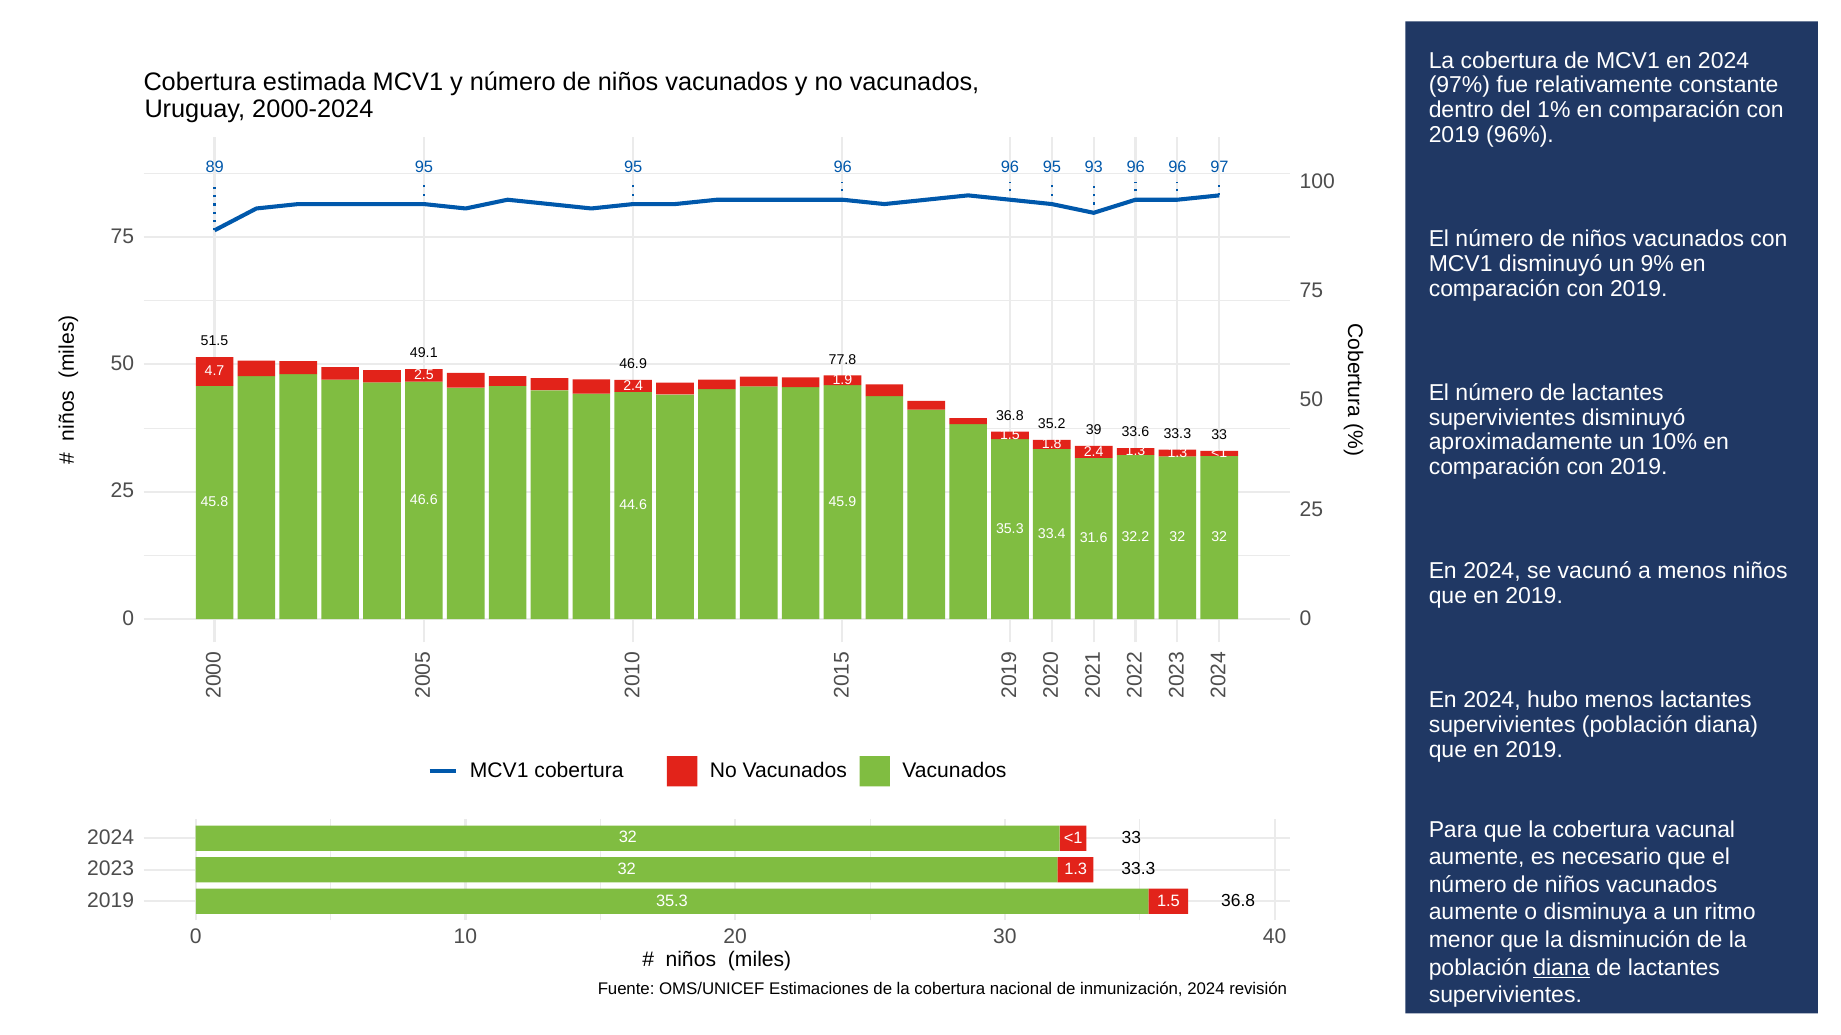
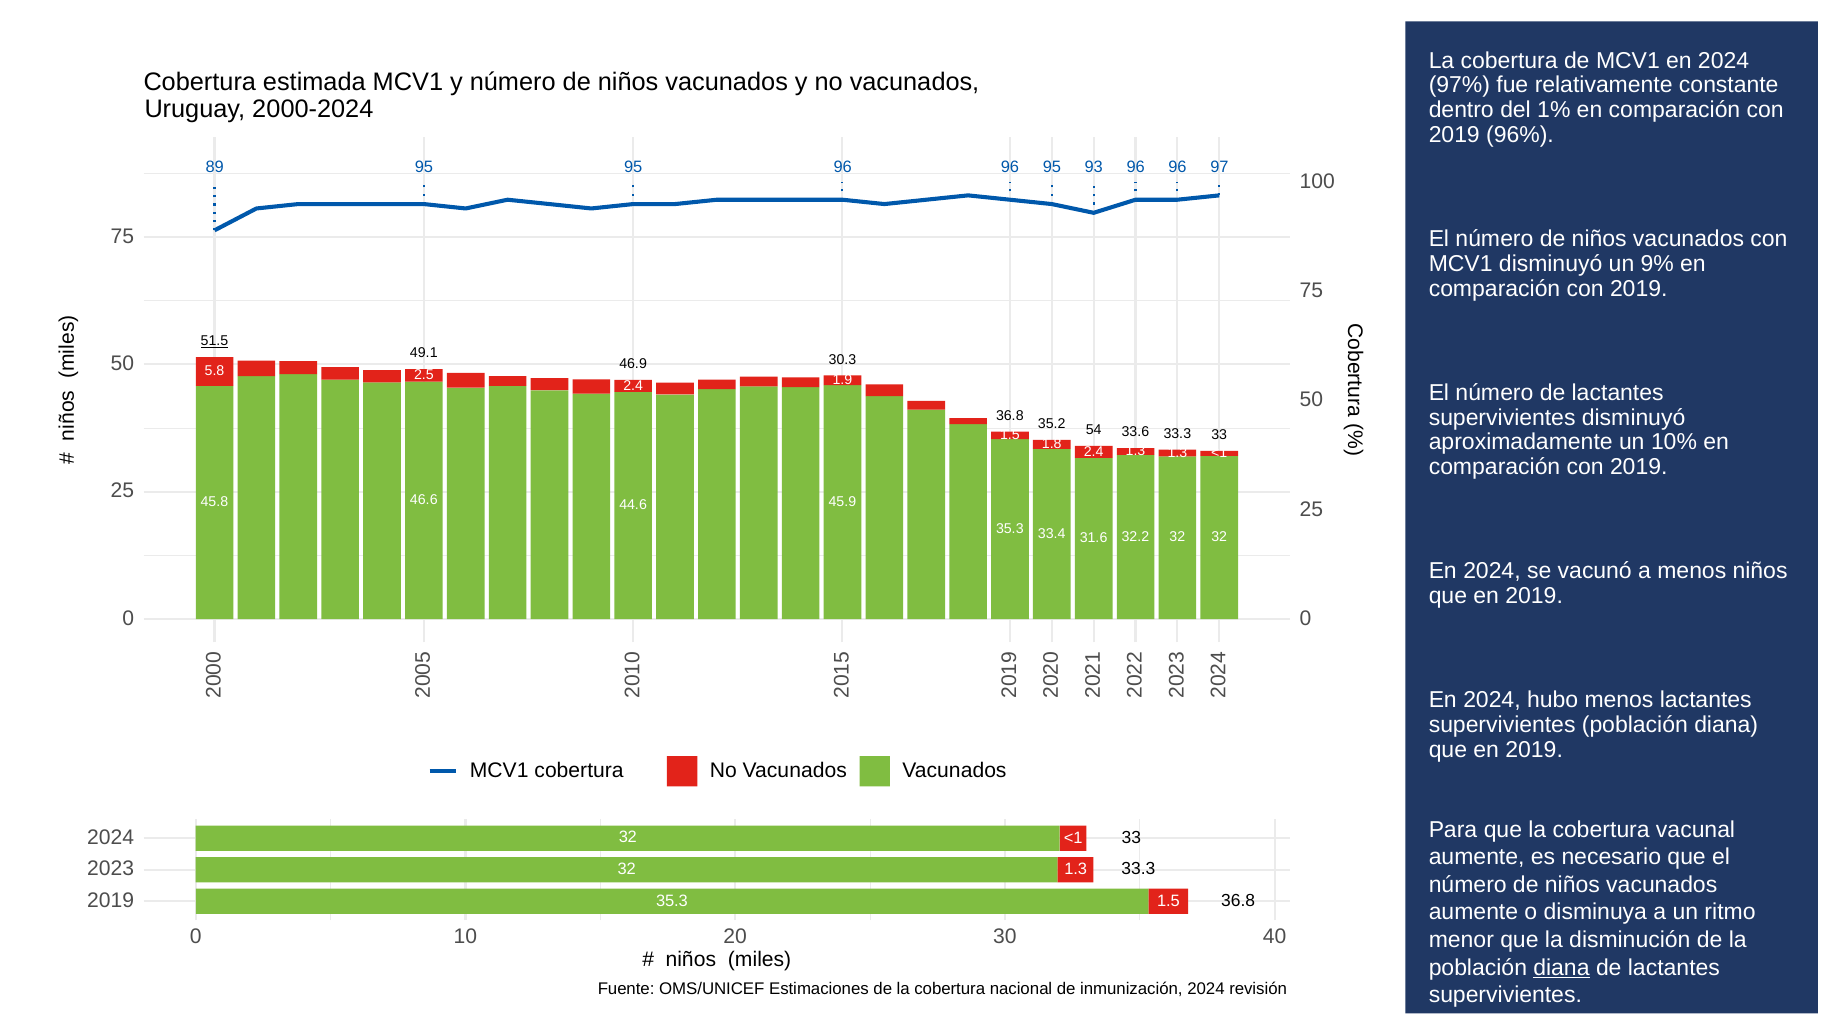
51.5 underline: none -> present (214, 341)
77.8: 77.8 -> 30.3 (842, 360)
4.7: 4.7 -> 5.8 (214, 371)
39: 39 -> 54 (1094, 430)
